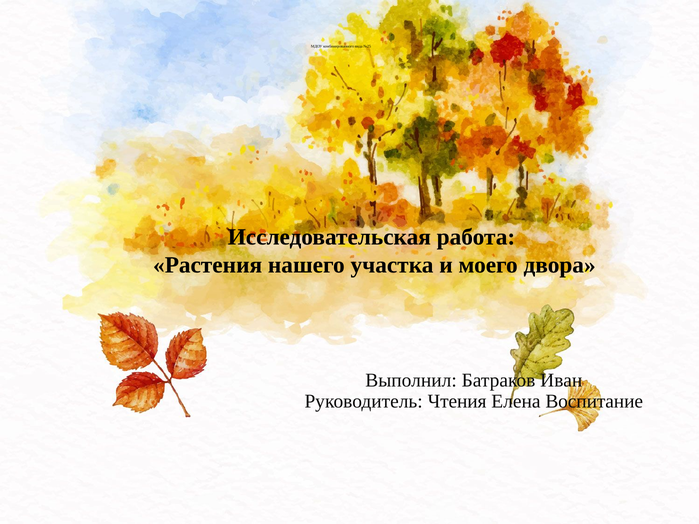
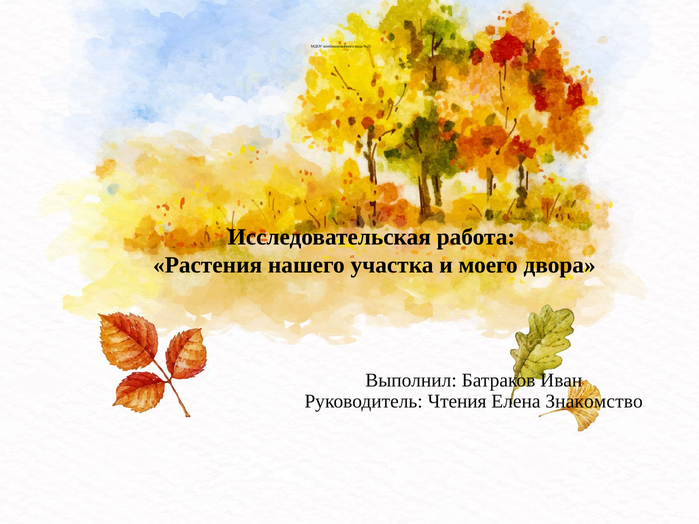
Воспитание: Воспитание -> Знакомство (594, 402)
